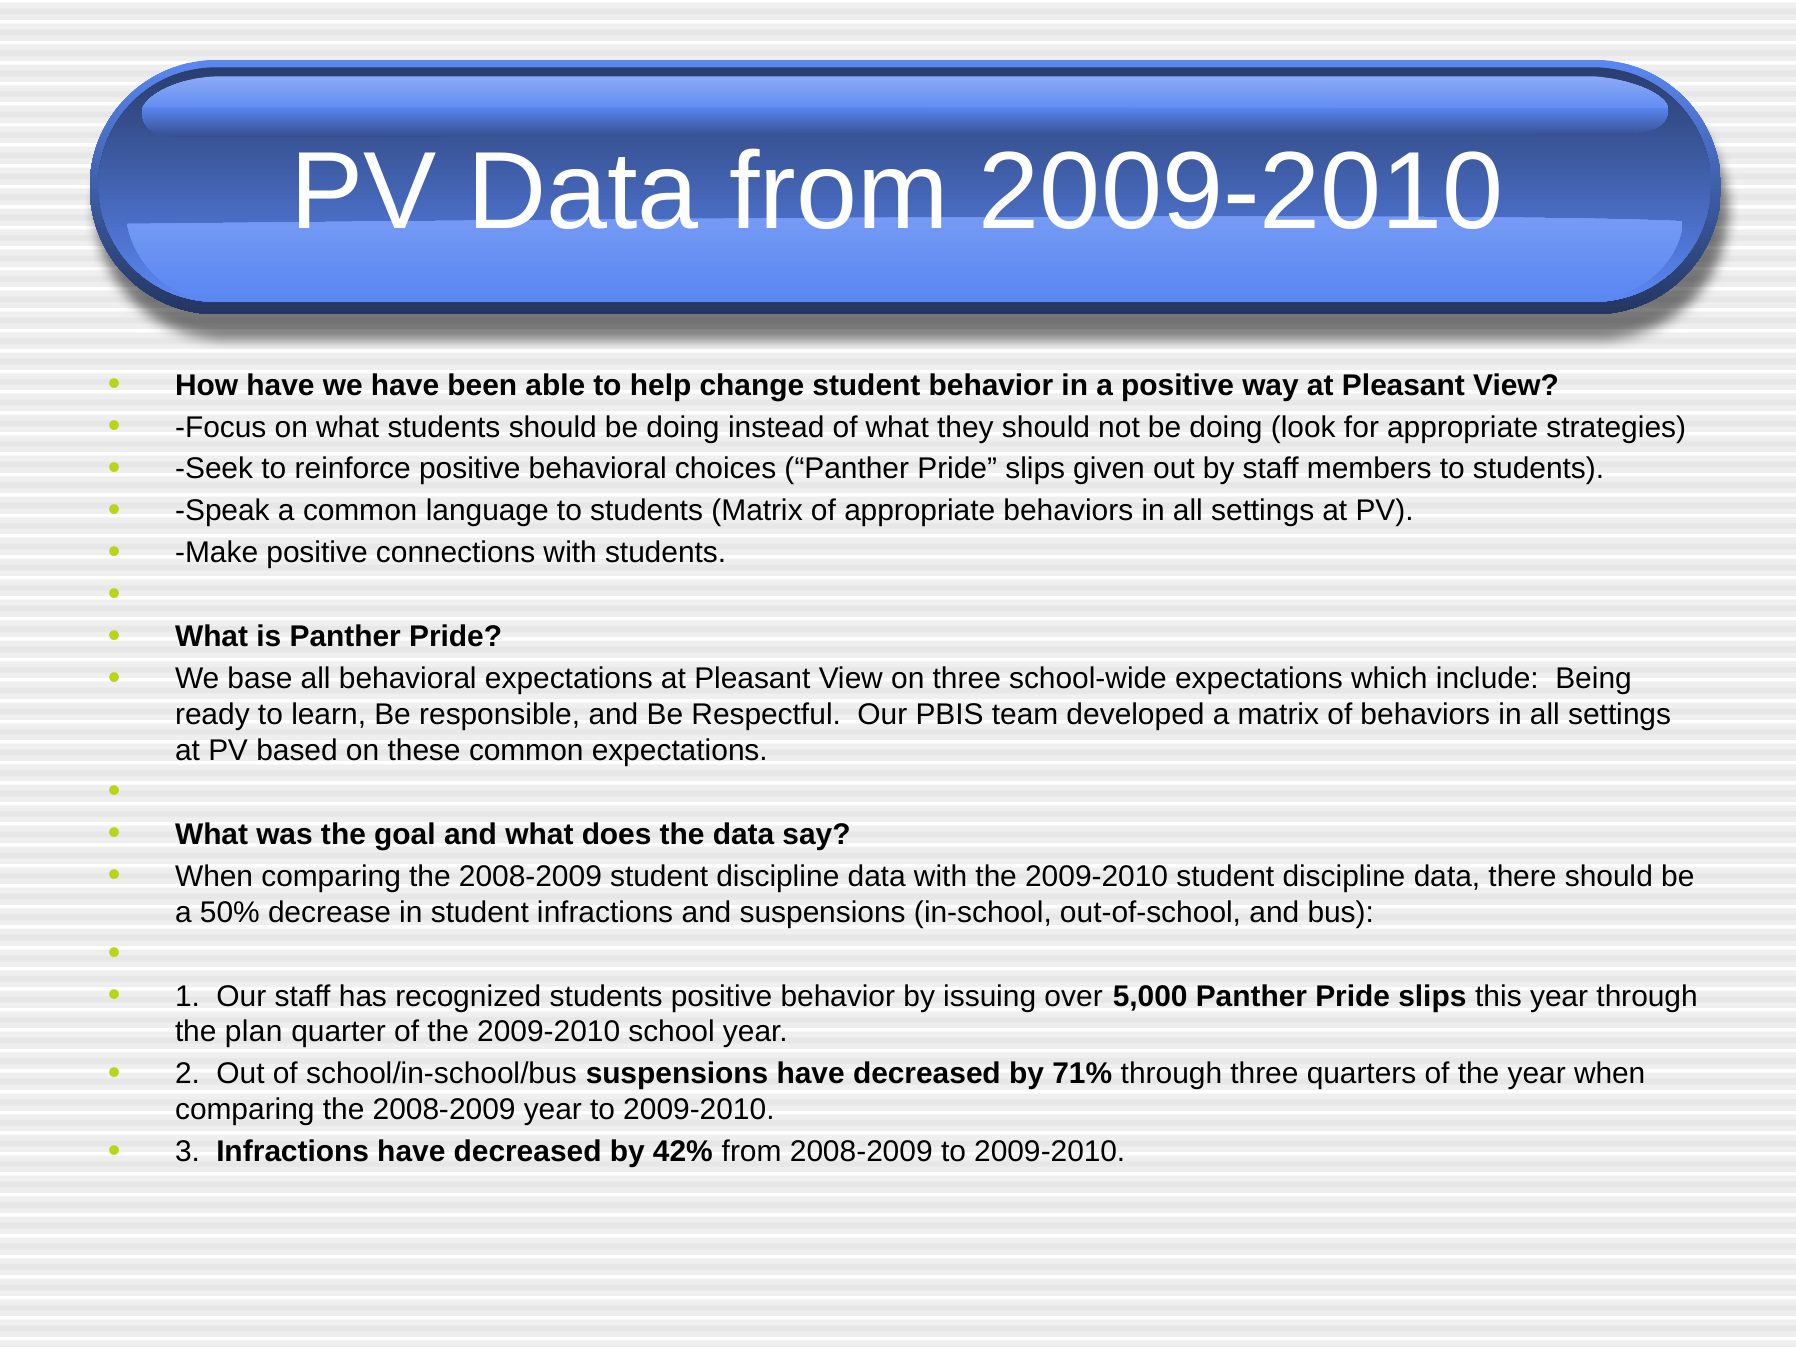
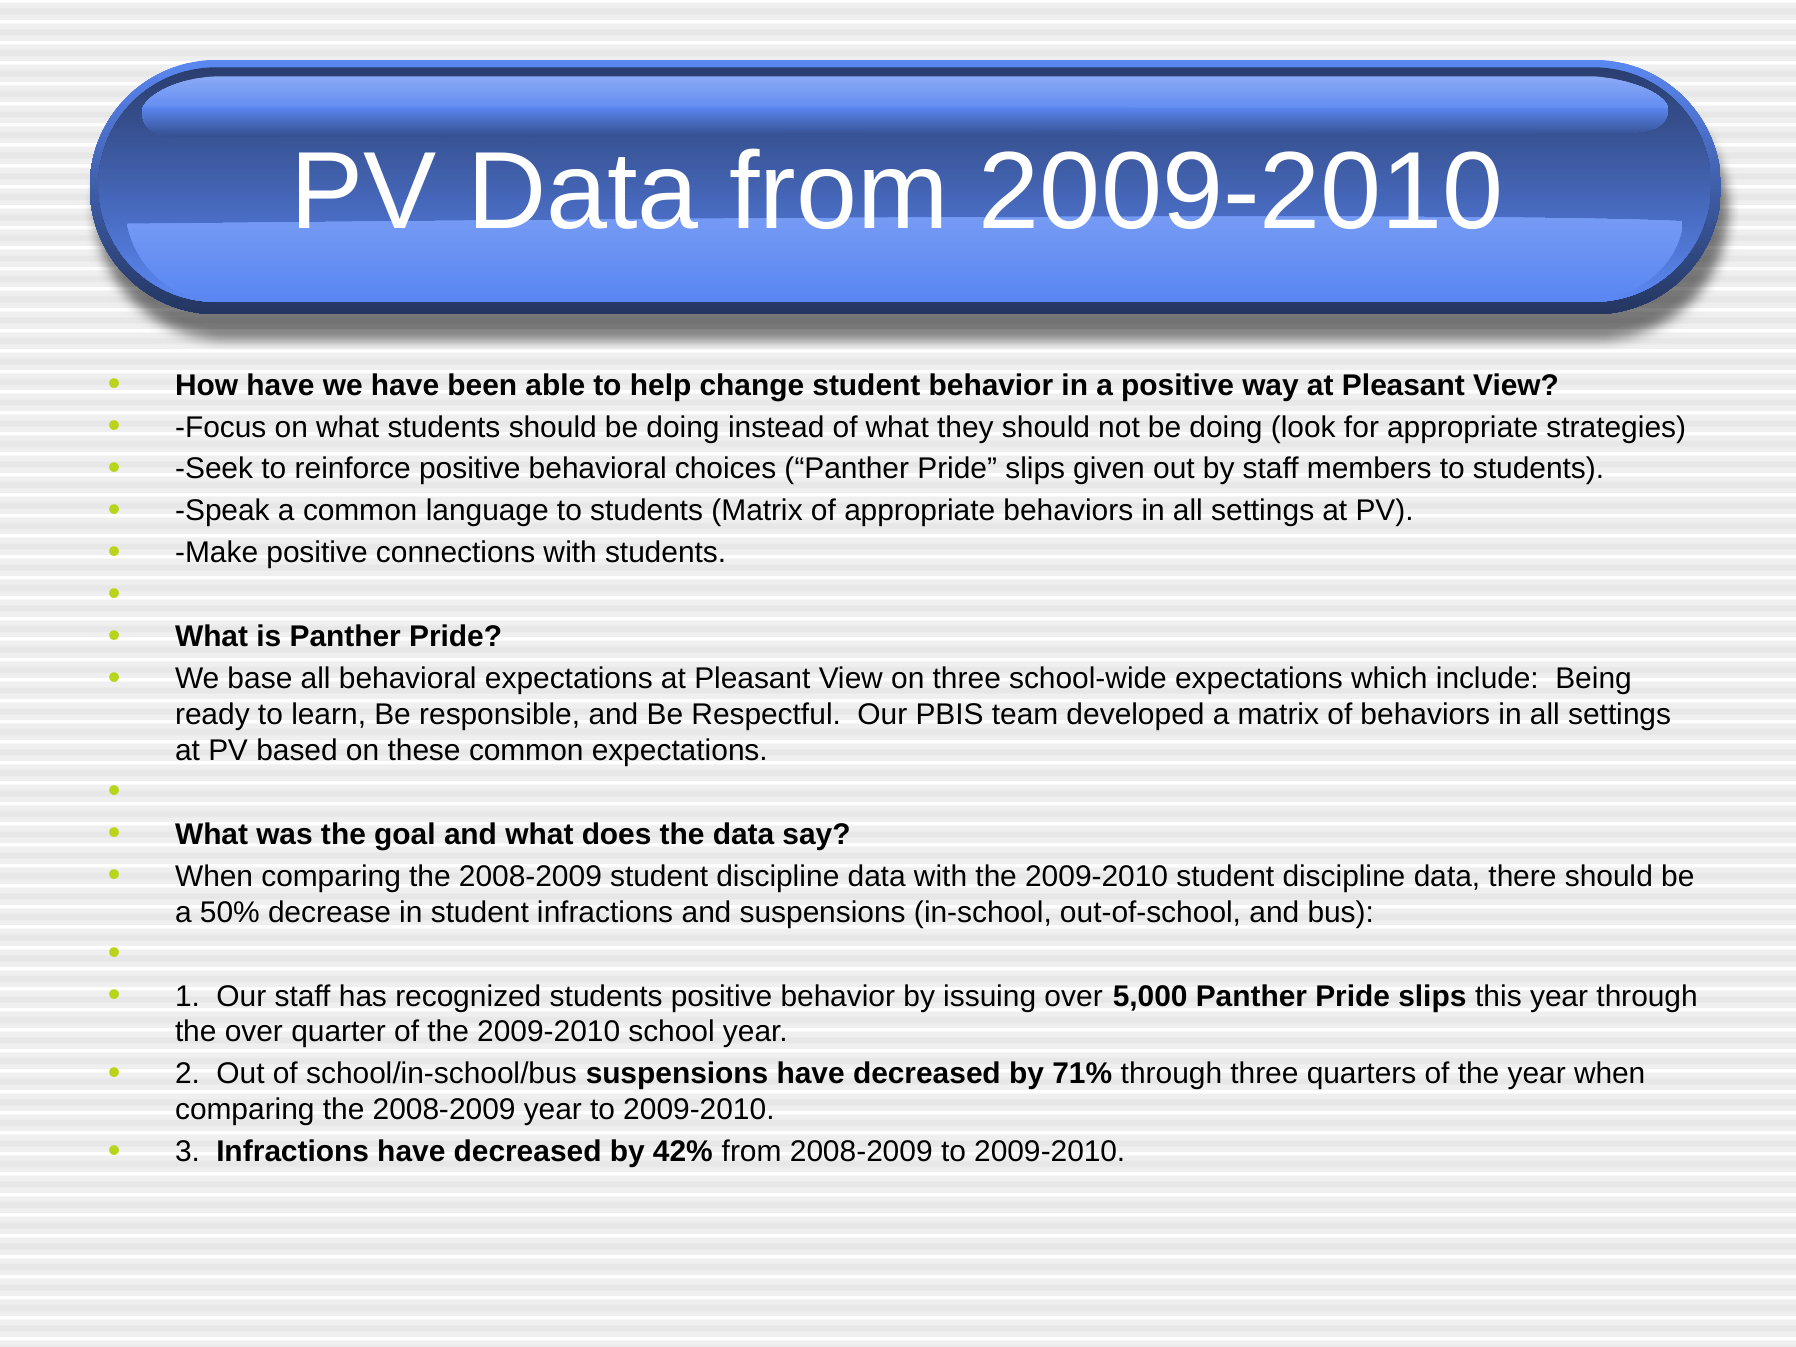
the plan: plan -> over (254, 1032)
